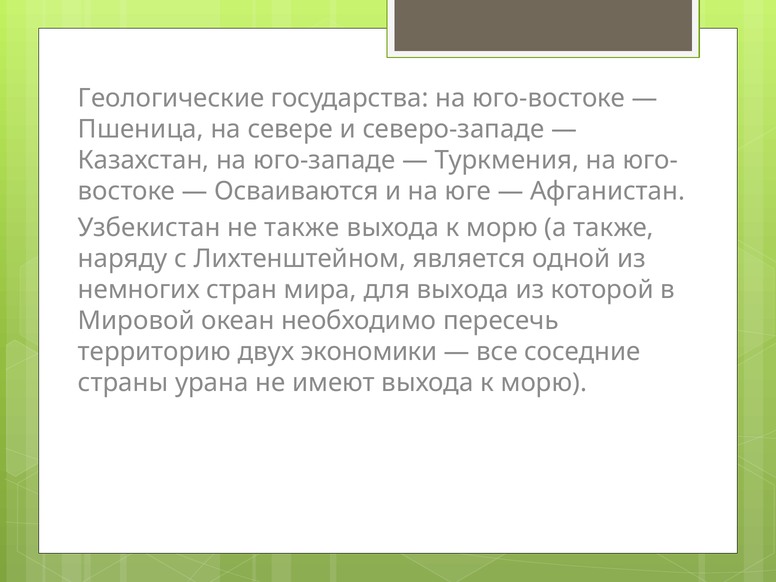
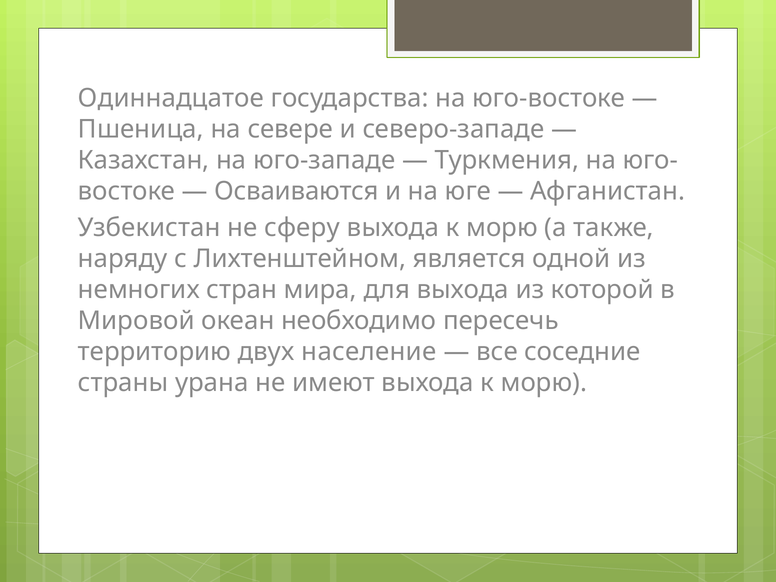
Геологические: Геологические -> Одиннадцатое (171, 98)
не также: также -> сферу (302, 228)
экономики: экономики -> население (369, 352)
